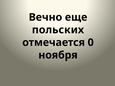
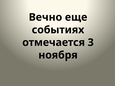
польских: польских -> событиях (58, 30)
0: 0 -> 3 (91, 43)
